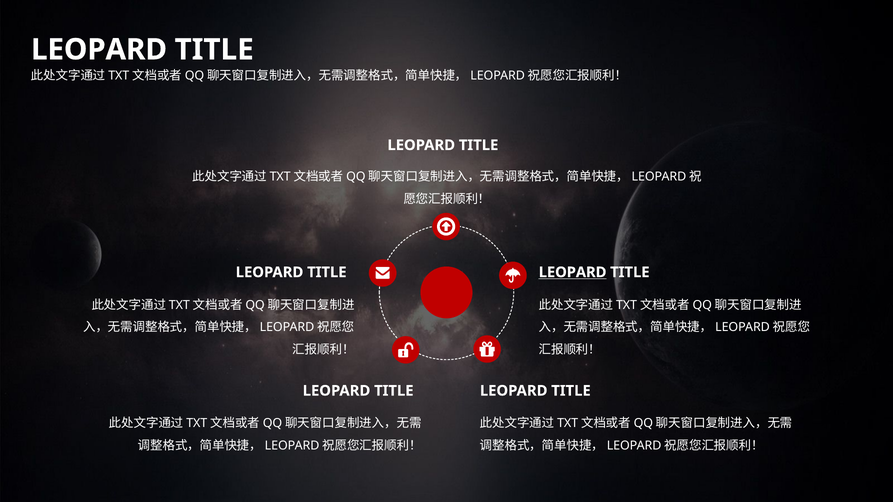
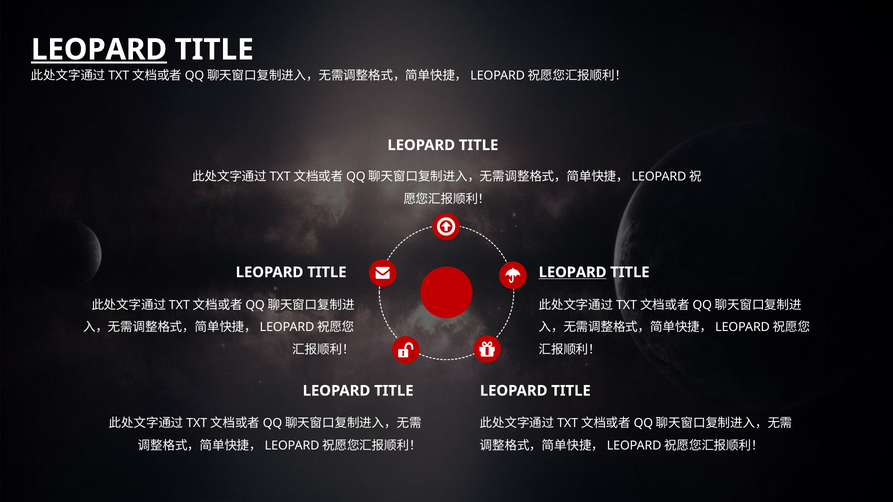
LEOPARD underline: none -> present (99, 50)
